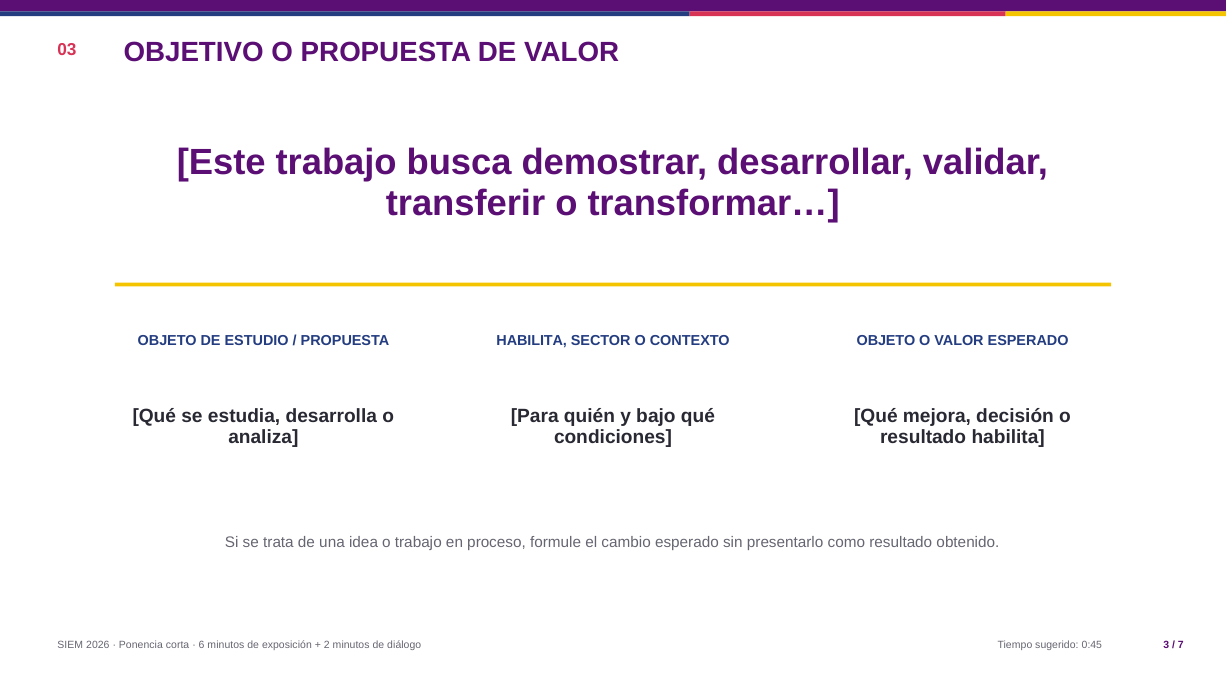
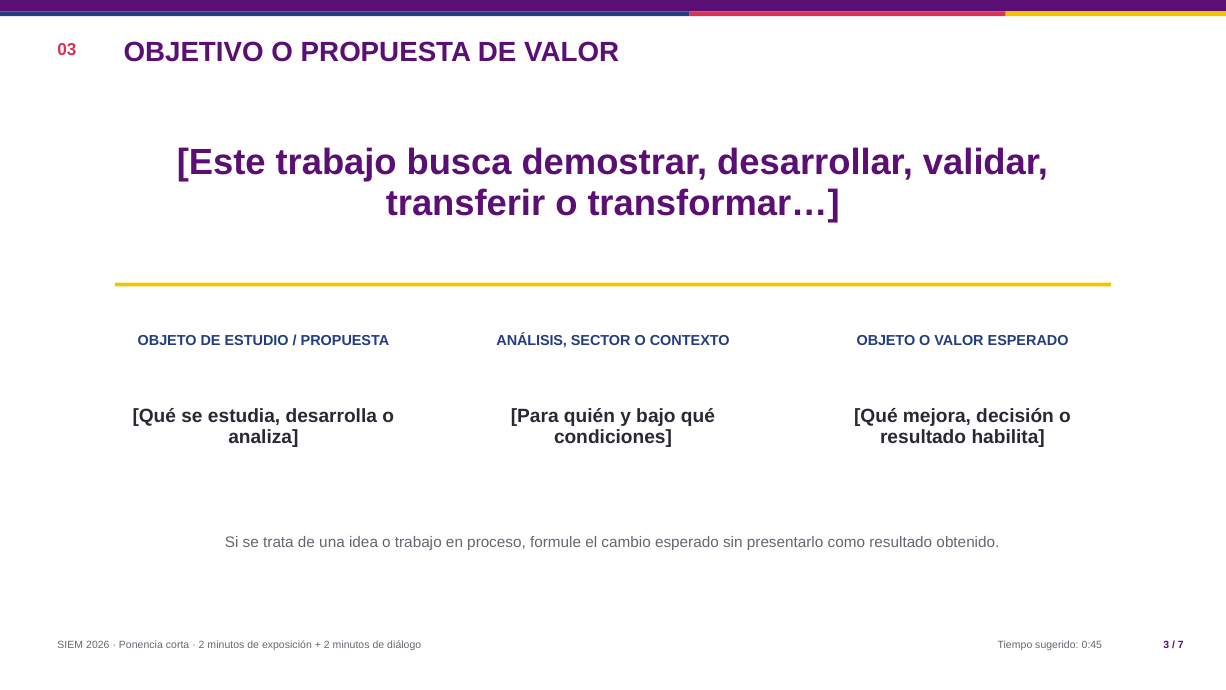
PROPUESTA HABILITA: HABILITA -> ANÁLISIS (532, 341)
6: 6 -> 2 (202, 645)
